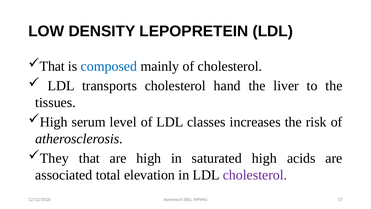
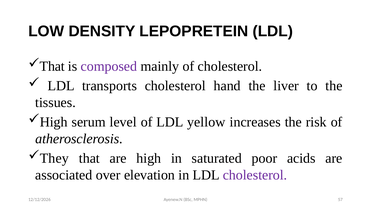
composed colour: blue -> purple (109, 66)
classes: classes -> yellow (206, 122)
saturated high: high -> poor (264, 158)
total: total -> over (108, 175)
